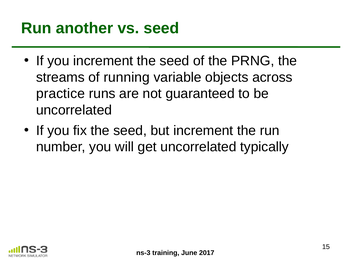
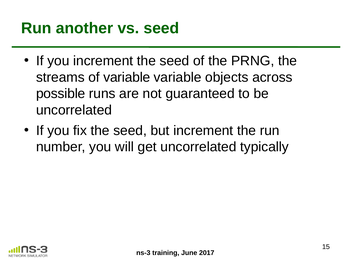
of running: running -> variable (127, 77)
practice: practice -> possible (61, 94)
